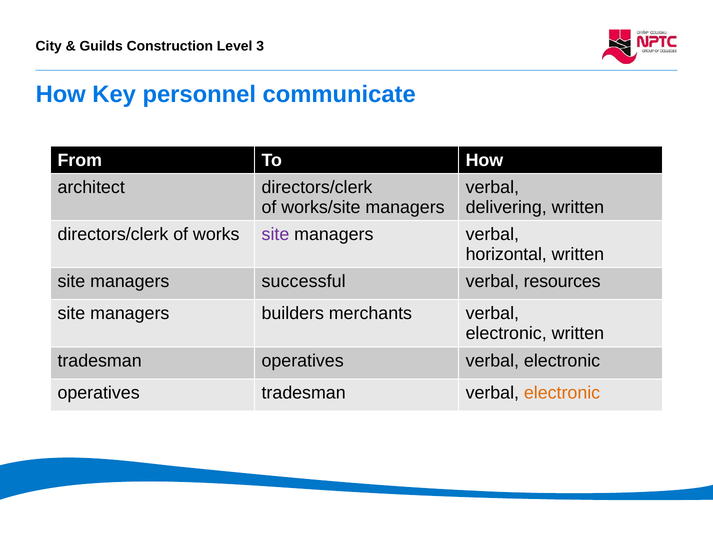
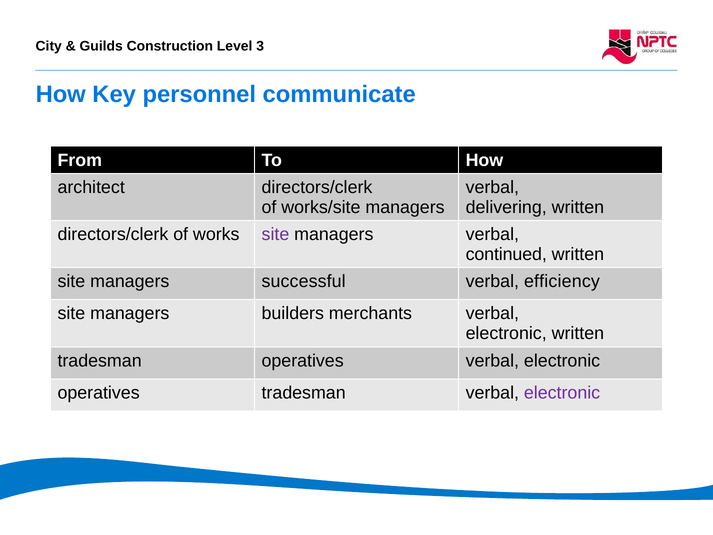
horizontal: horizontal -> continued (506, 254)
resources: resources -> efficiency (562, 281)
electronic colour: orange -> purple (562, 393)
